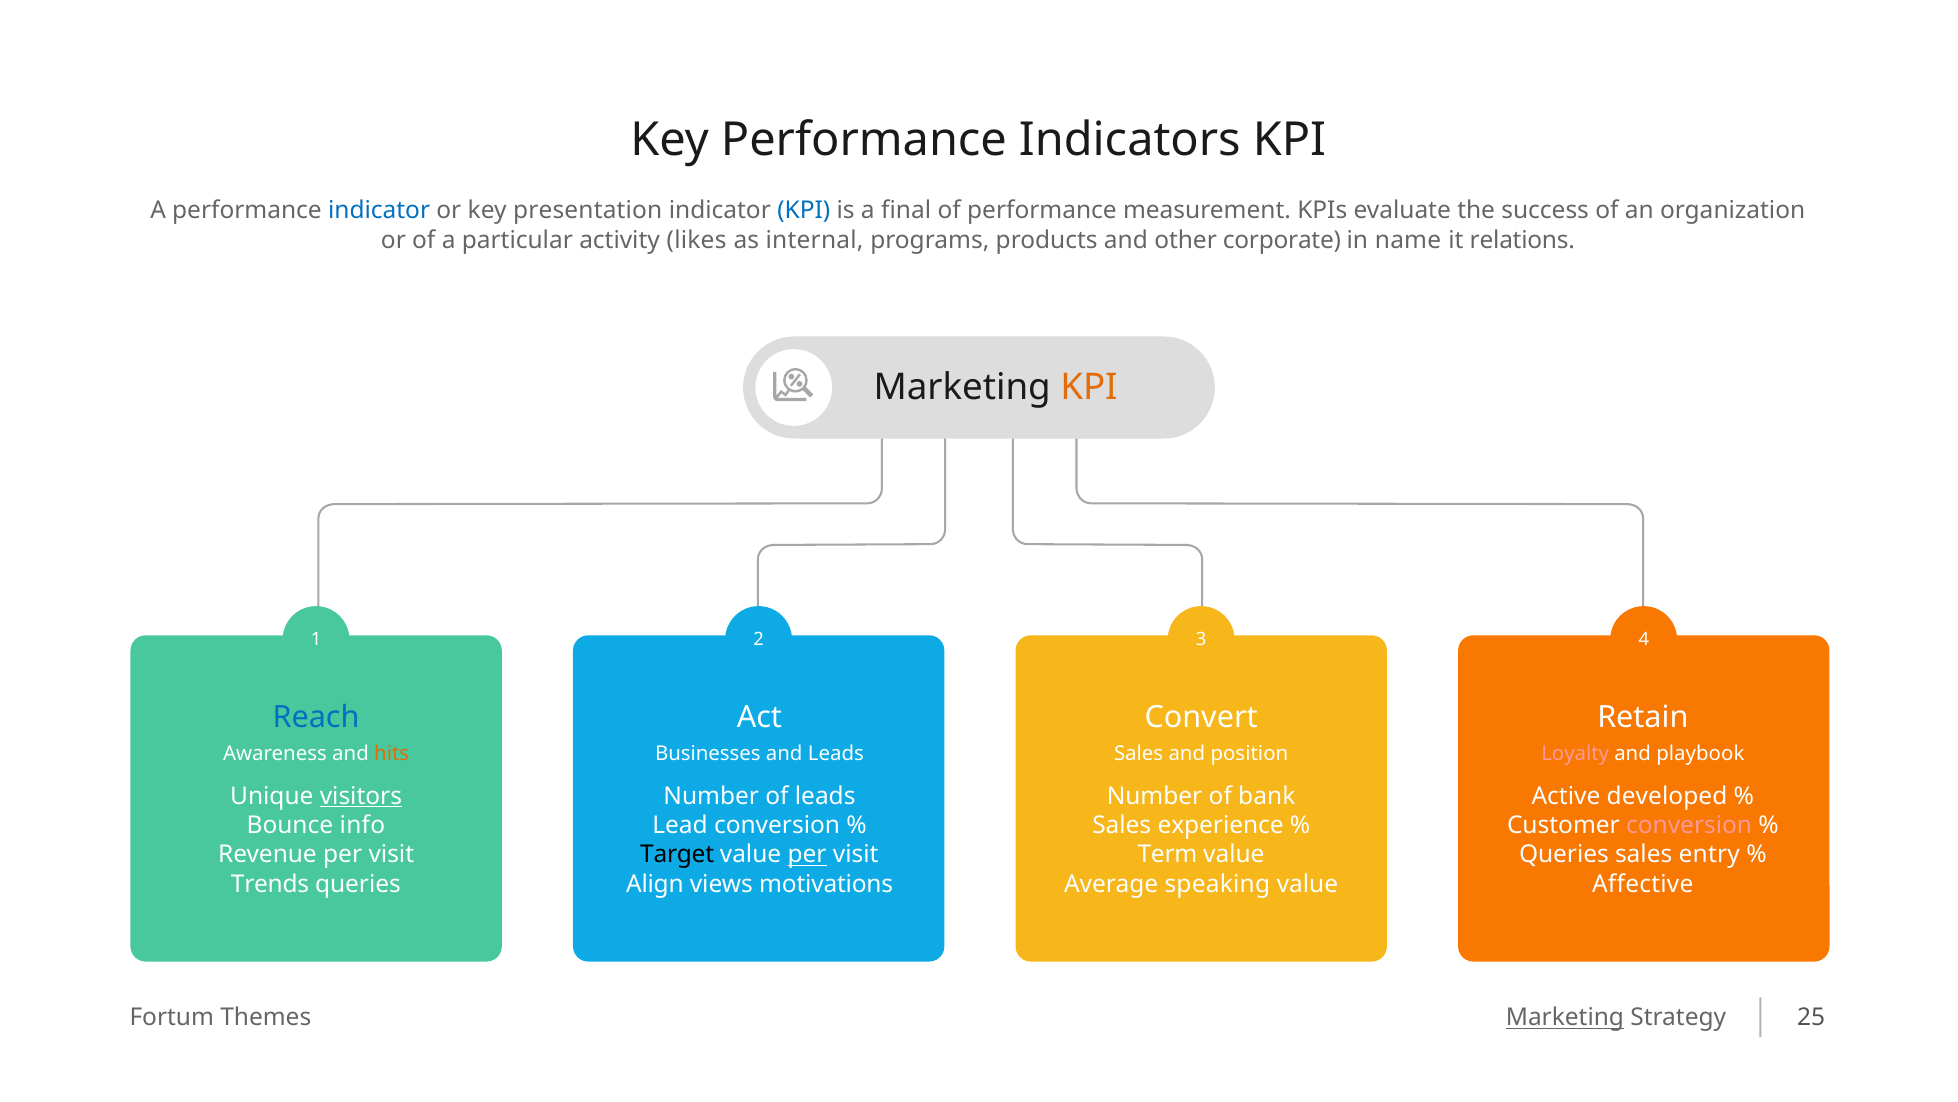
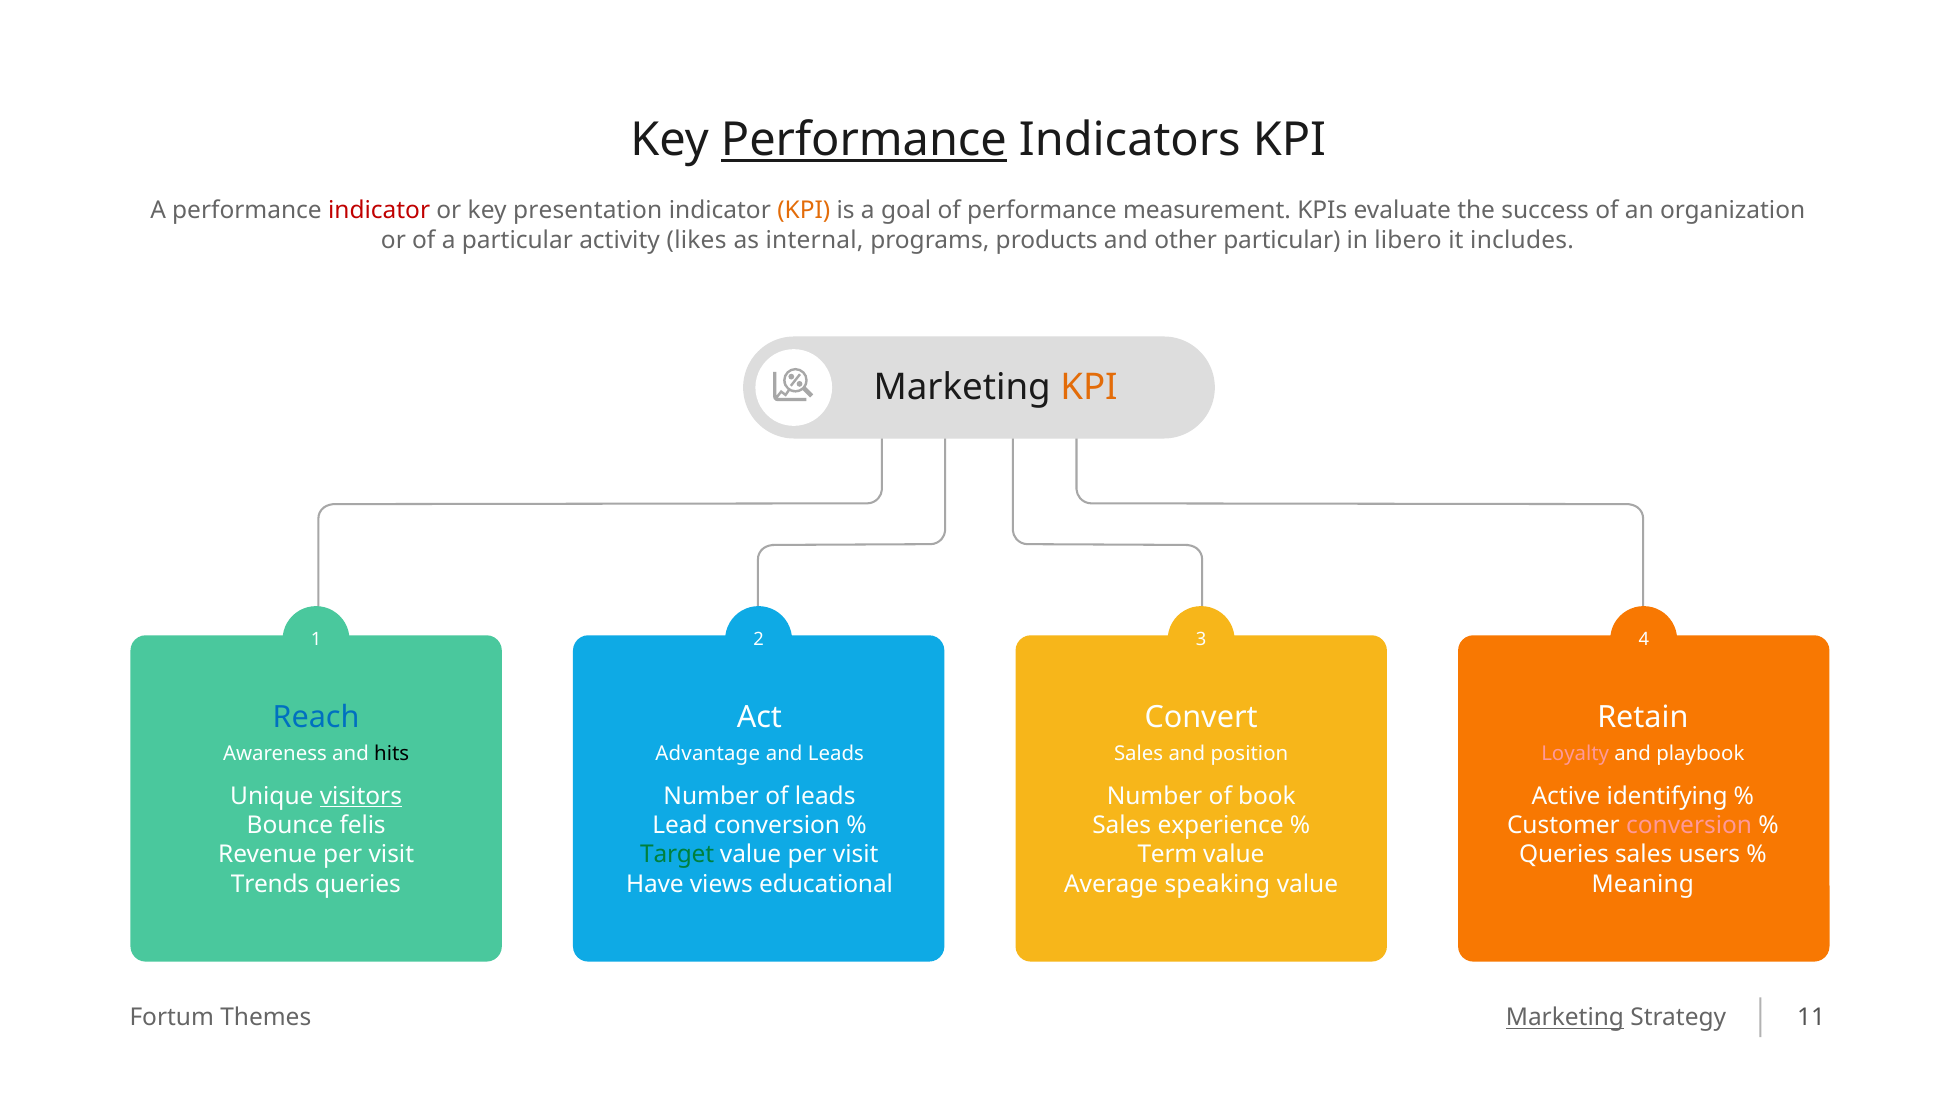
Performance underline: none -> present (864, 140)
indicator colour: blue -> red (379, 211)
KPI colour: blue -> orange (804, 211)
final: final -> goal (906, 211)
other corporate: corporate -> particular (1282, 240)
name: name -> libero (1408, 240)
relations: relations -> includes (1522, 240)
hits colour: orange -> black (392, 753)
Businesses: Businesses -> Advantage (708, 753)
bank: bank -> book (1267, 796)
developed: developed -> identifying (1667, 796)
info: info -> felis (363, 825)
Target colour: black -> green (677, 854)
per underline: present -> none (807, 854)
entry: entry -> users (1709, 854)
Align: Align -> Have (655, 884)
motivations: motivations -> educational (826, 884)
Affective: Affective -> Meaning (1643, 884)
25: 25 -> 11 (1811, 1017)
